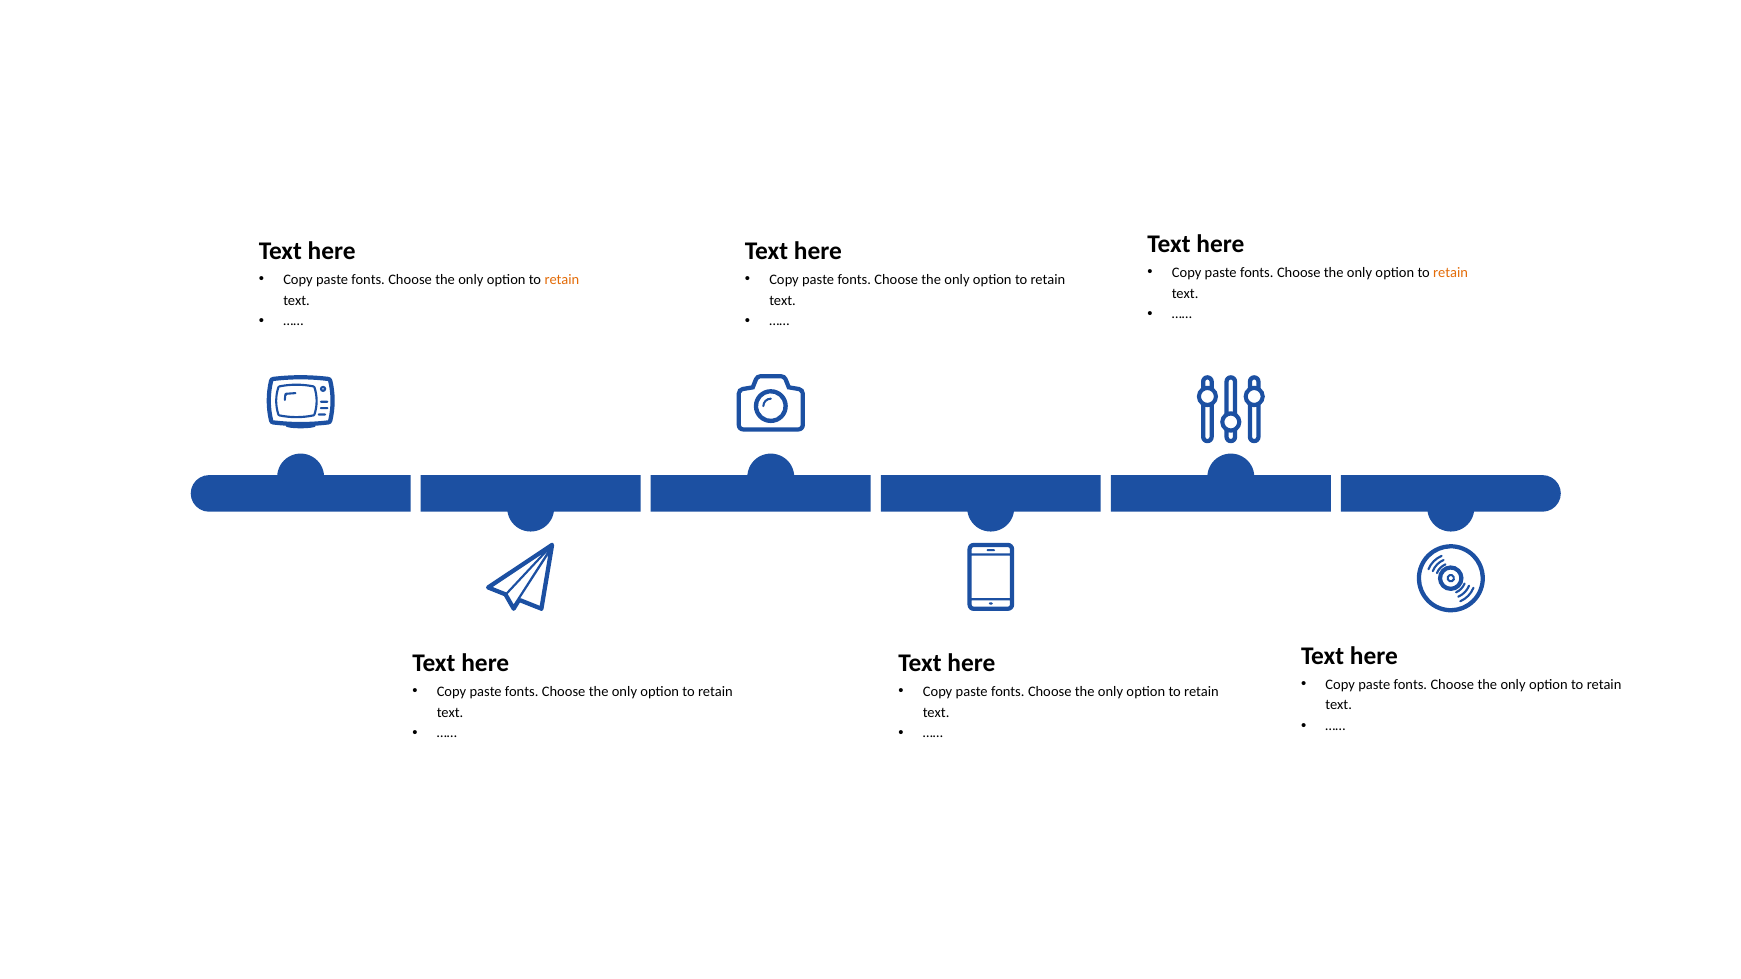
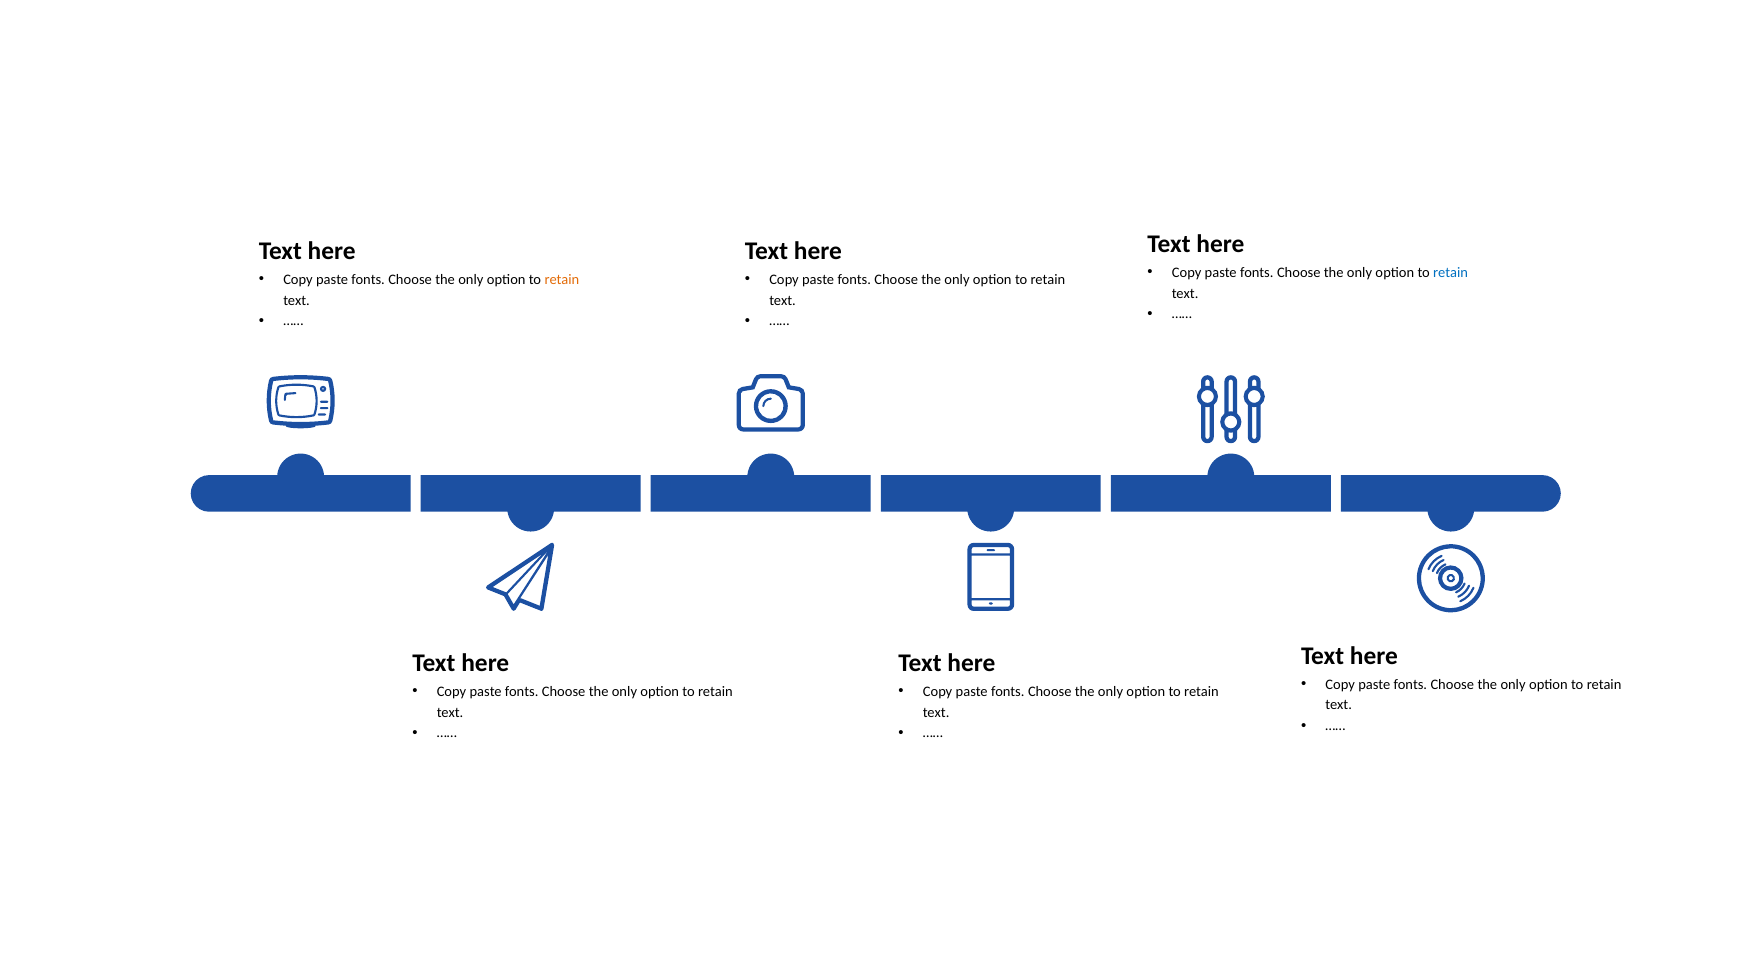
retain colour: orange -> blue (1451, 273)
